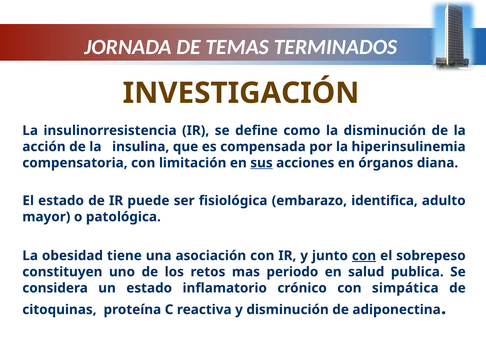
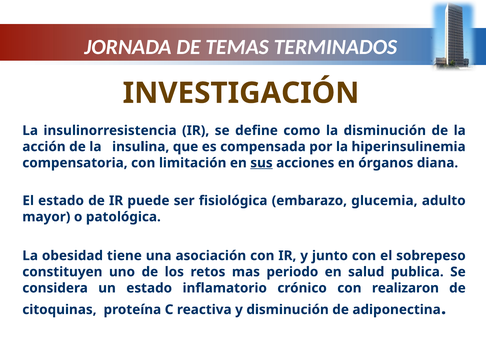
identifica: identifica -> glucemia (384, 201)
con underline: present -> none (364, 256)
simpática: simpática -> realizaron (405, 288)
